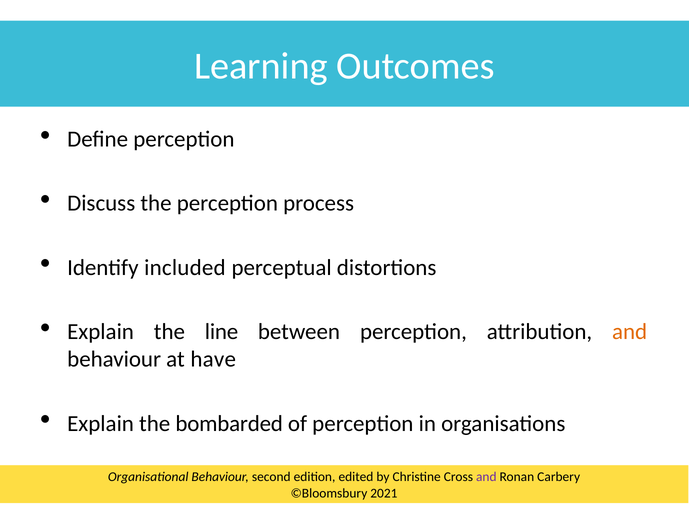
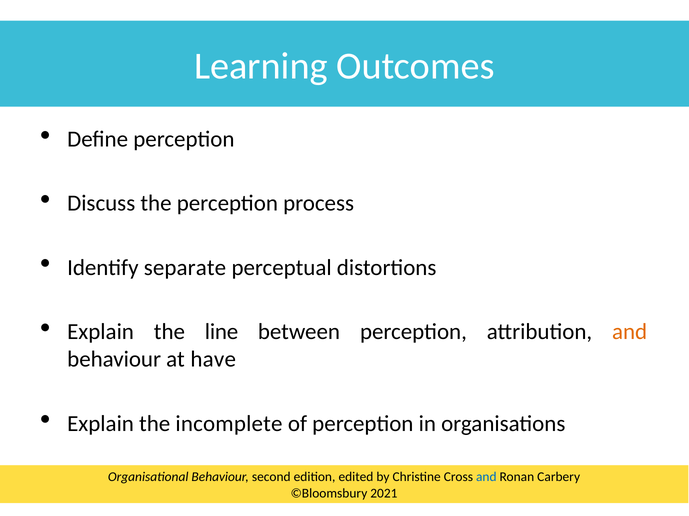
included: included -> separate (185, 268)
bombarded: bombarded -> incomplete (229, 424)
and colour: purple -> blue (486, 478)
